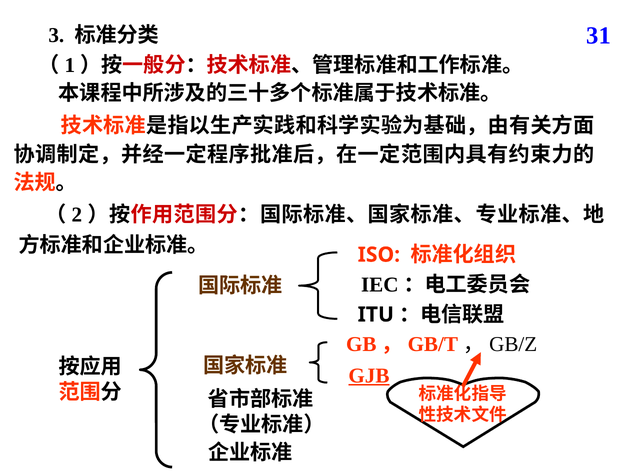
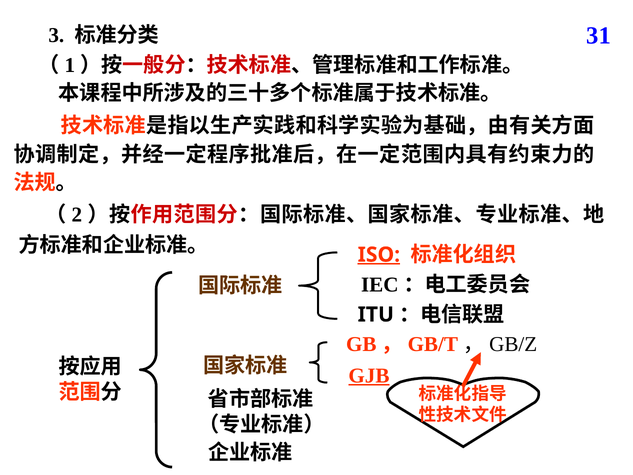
ISO underline: none -> present (379, 255)
